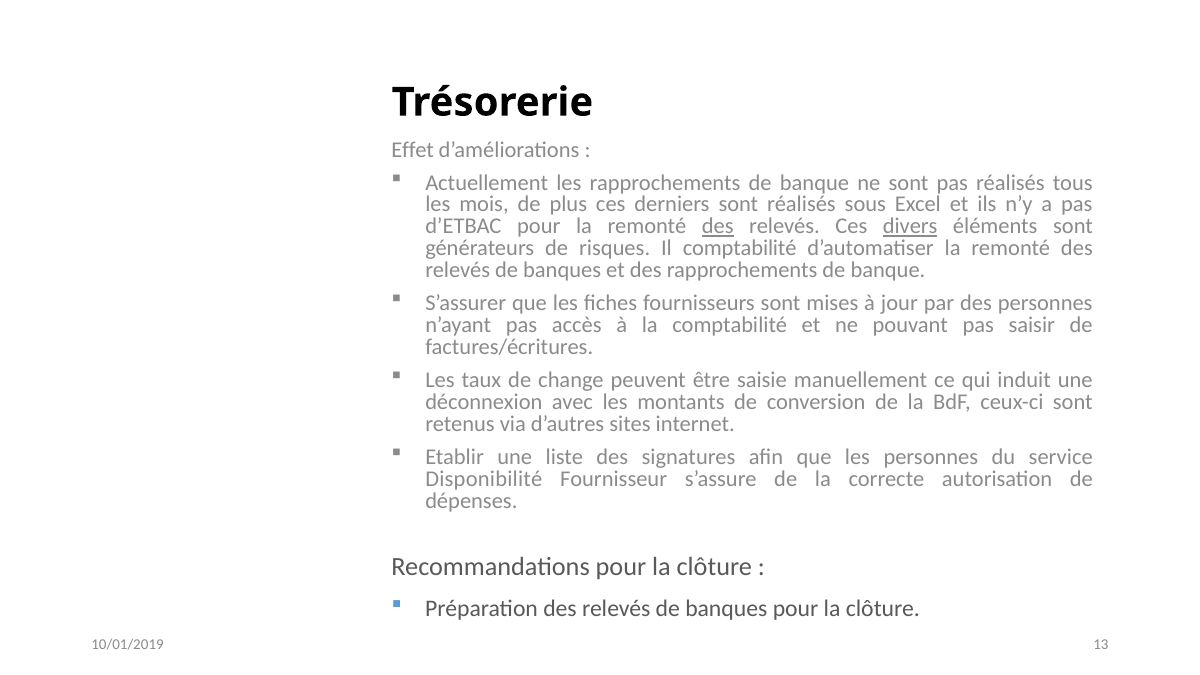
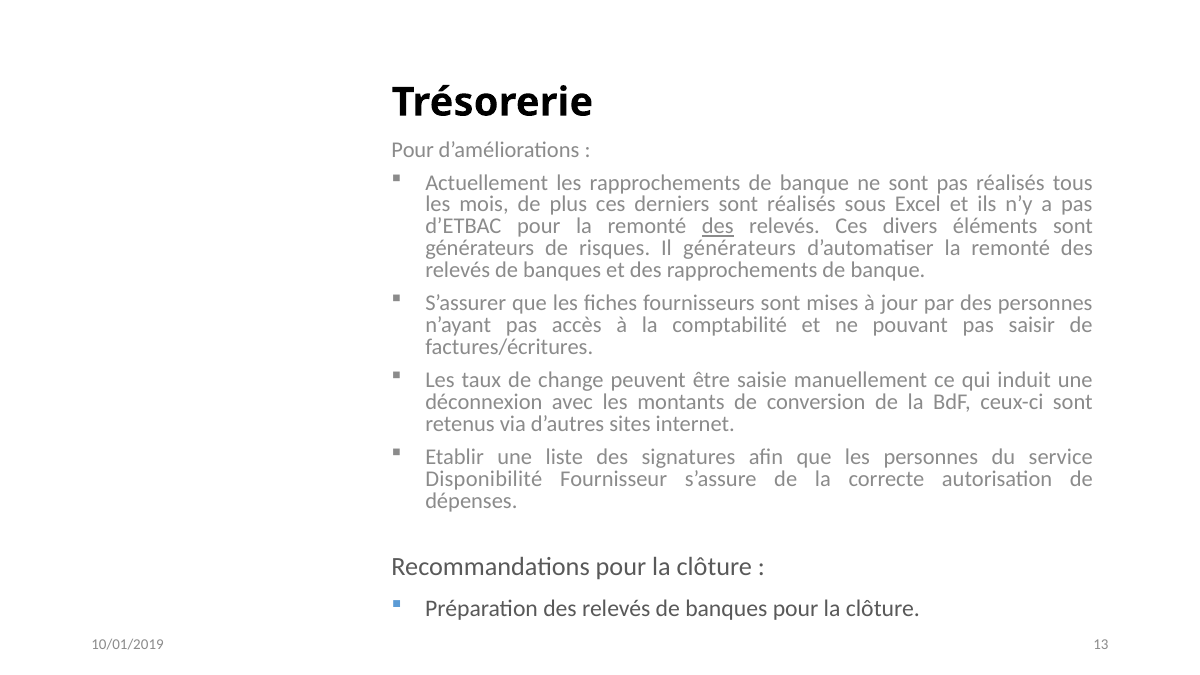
Effet: Effet -> Pour (413, 150)
divers underline: present -> none (910, 226)
Il comptabilité: comptabilité -> générateurs (740, 248)
